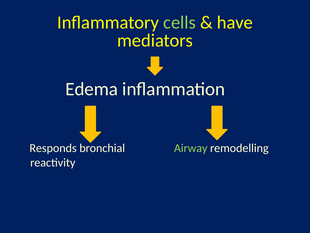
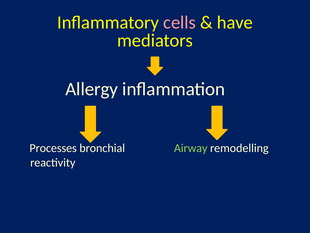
cells colour: light green -> pink (180, 23)
Edema: Edema -> Allergy (92, 89)
Responds: Responds -> Processes (53, 148)
